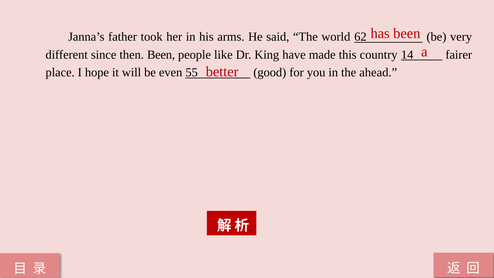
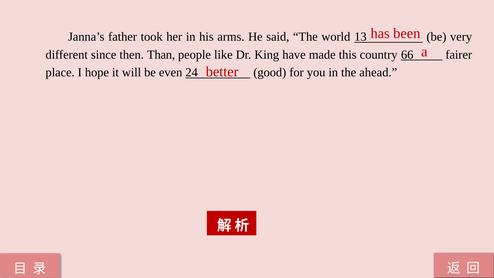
62: 62 -> 13 (360, 37)
then Been: Been -> Than (161, 55)
14: 14 -> 66 (407, 55)
55: 55 -> 24 (192, 72)
